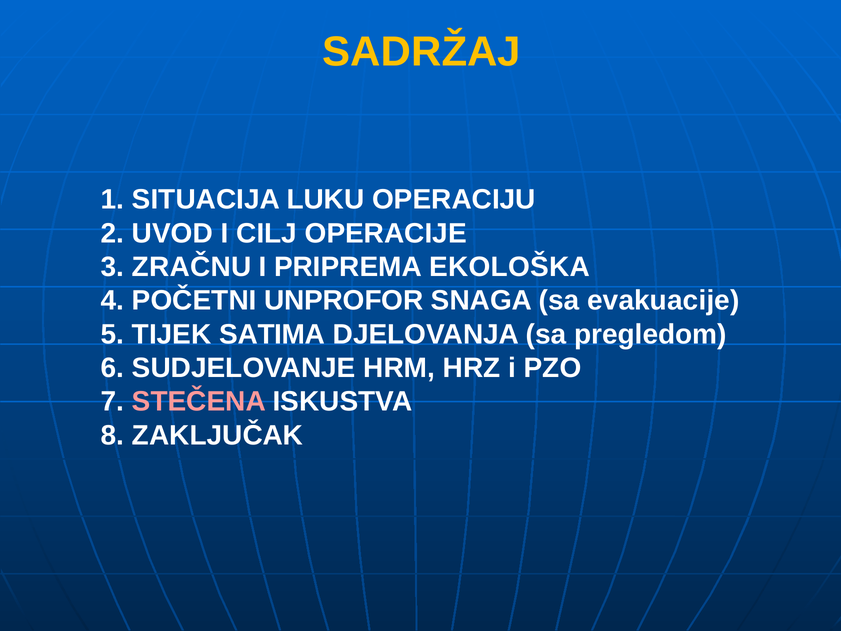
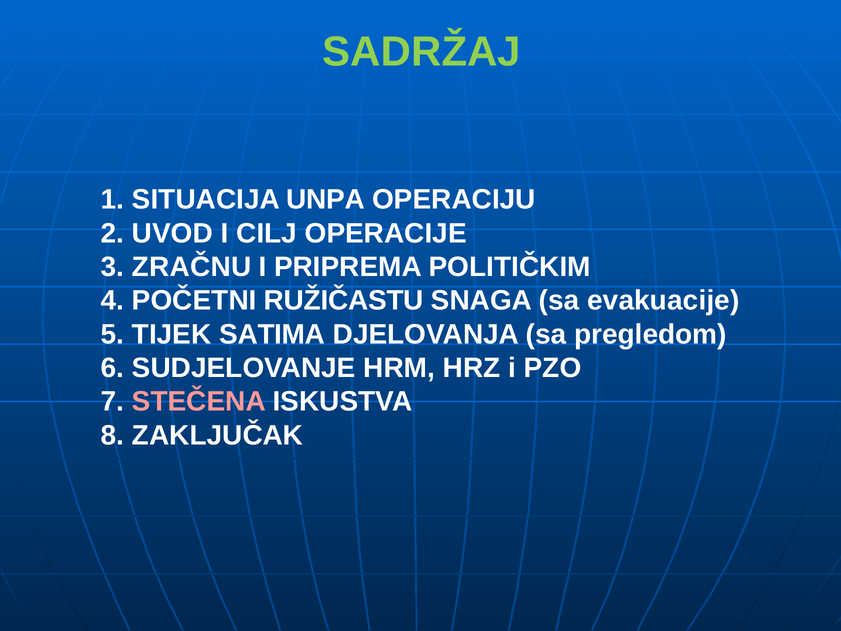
SADRŽAJ colour: yellow -> light green (422, 52)
LUKU: LUKU -> UNPA (326, 200)
EKOLOŠKA: EKOLOŠKA -> POLITIČKIM (510, 267)
UNPROFOR: UNPROFOR -> RUŽIČASTU (344, 301)
